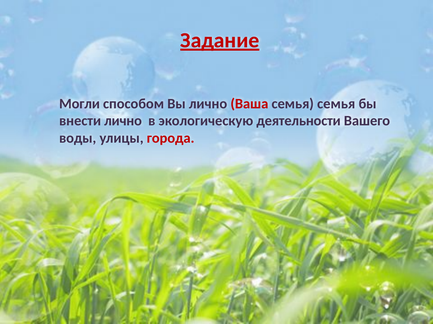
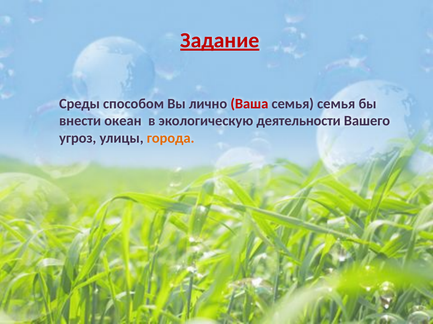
Могли: Могли -> Среды (80, 104)
внести лично: лично -> океан (123, 121)
воды: воды -> угроз (78, 138)
города colour: red -> orange (171, 138)
